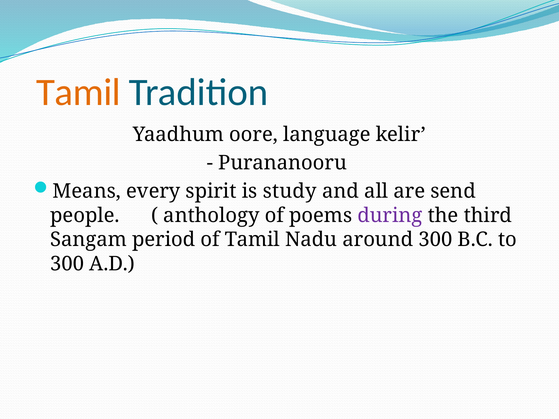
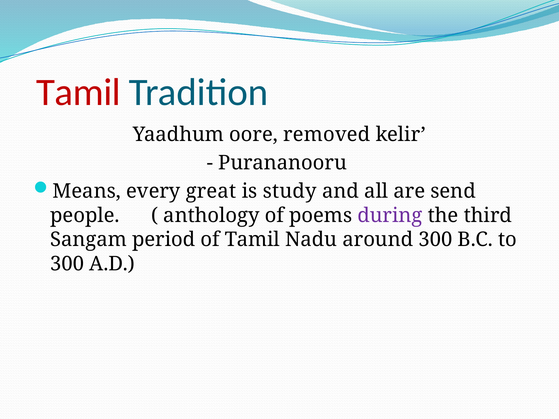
Tamil colour: orange -> red (79, 92)
language: language -> removed (327, 135)
spirit: spirit -> great (211, 191)
